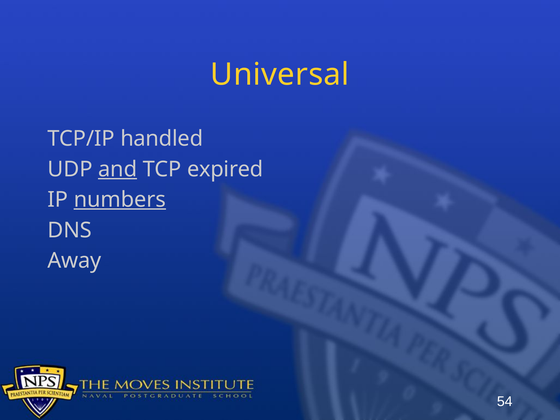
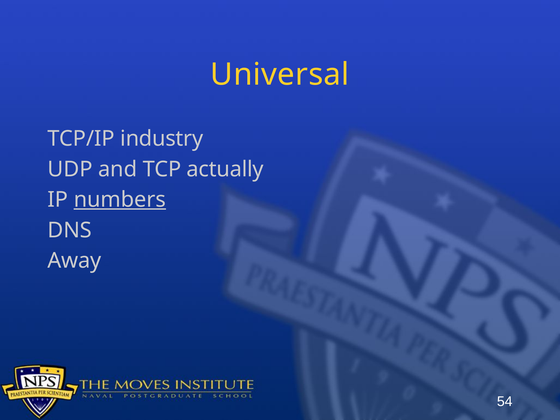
handled: handled -> industry (162, 139)
and underline: present -> none (118, 169)
expired: expired -> actually (225, 169)
